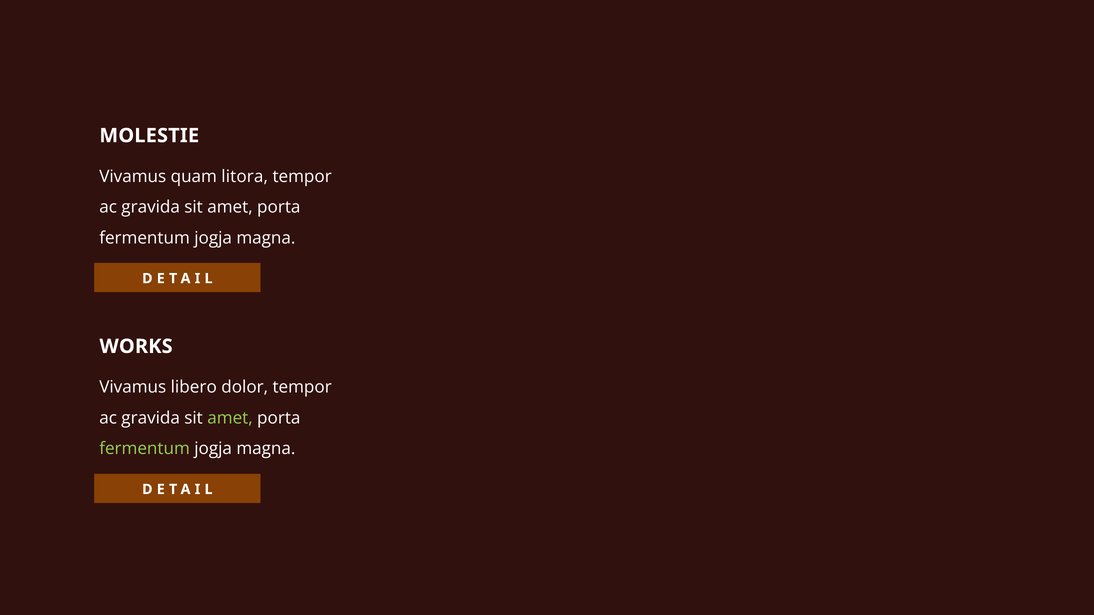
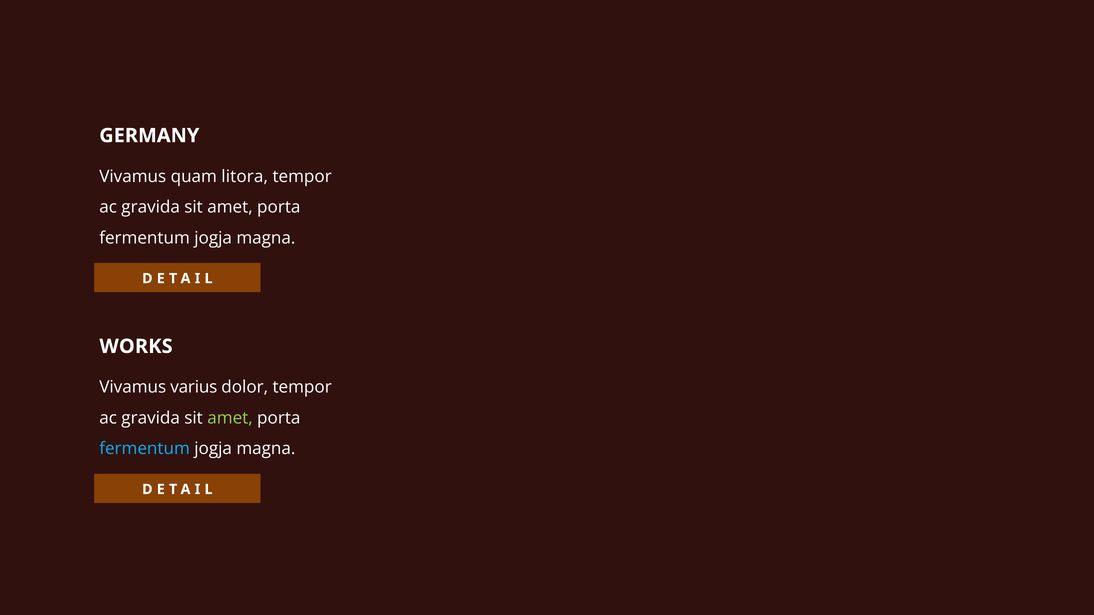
MOLESTIE: MOLESTIE -> GERMANY (149, 136)
libero: libero -> varius (194, 387)
fermentum colour: light green -> light blue (145, 449)
